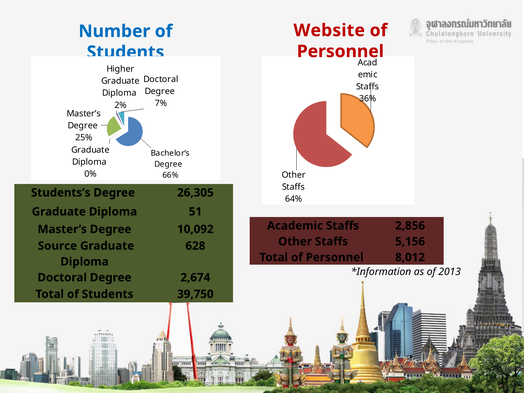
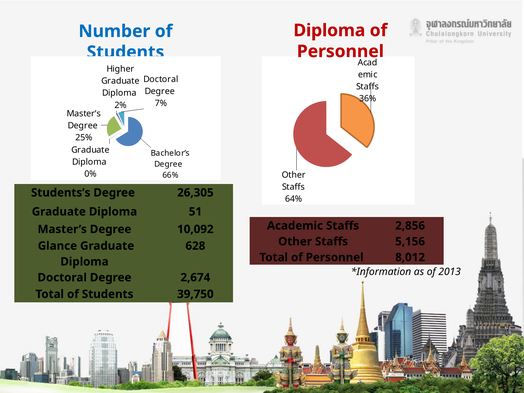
Website: Website -> Diploma (329, 30)
Source: Source -> Glance (57, 246)
